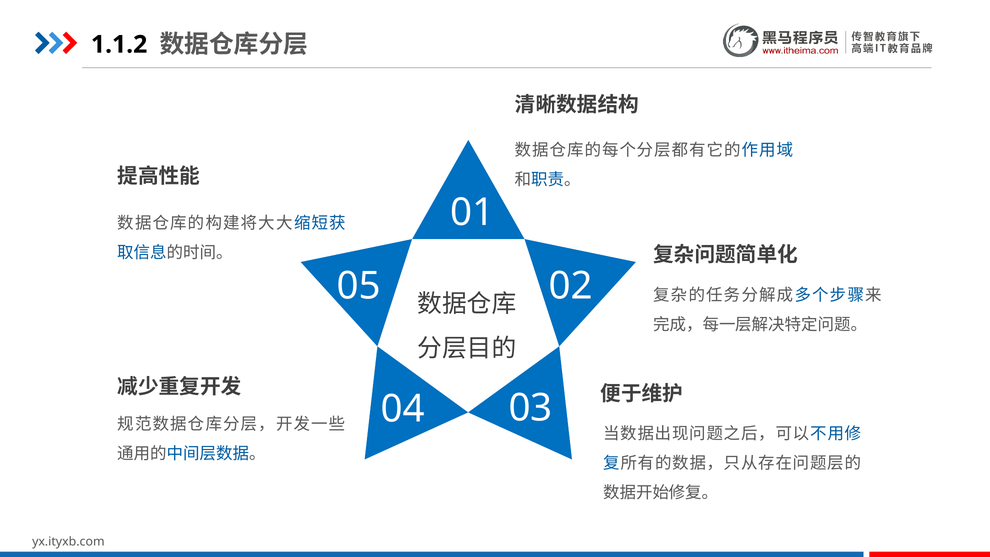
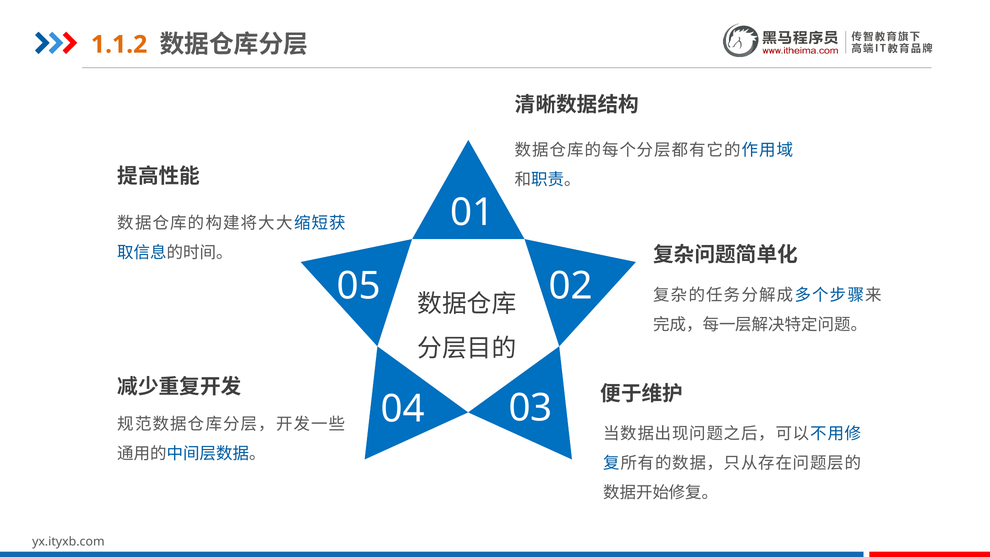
1.1.2 colour: black -> orange (119, 45)
